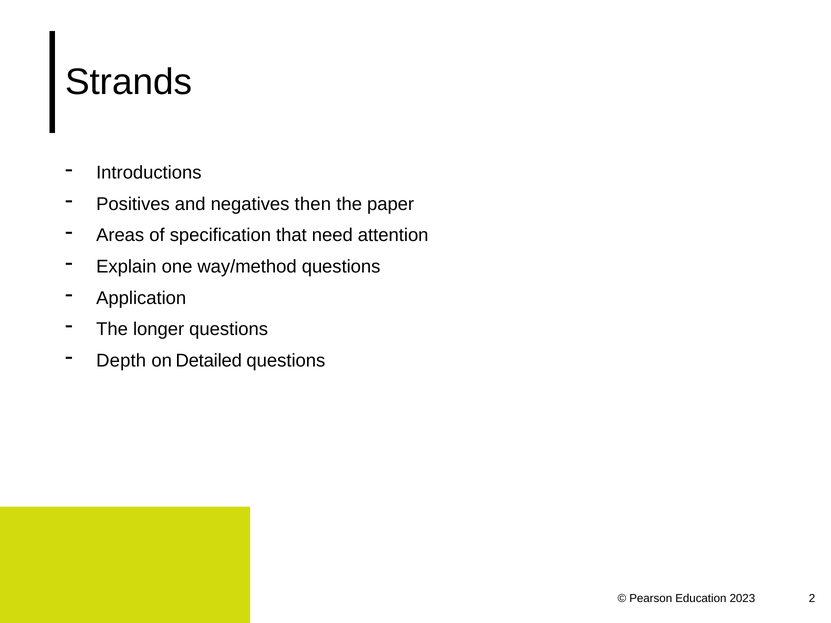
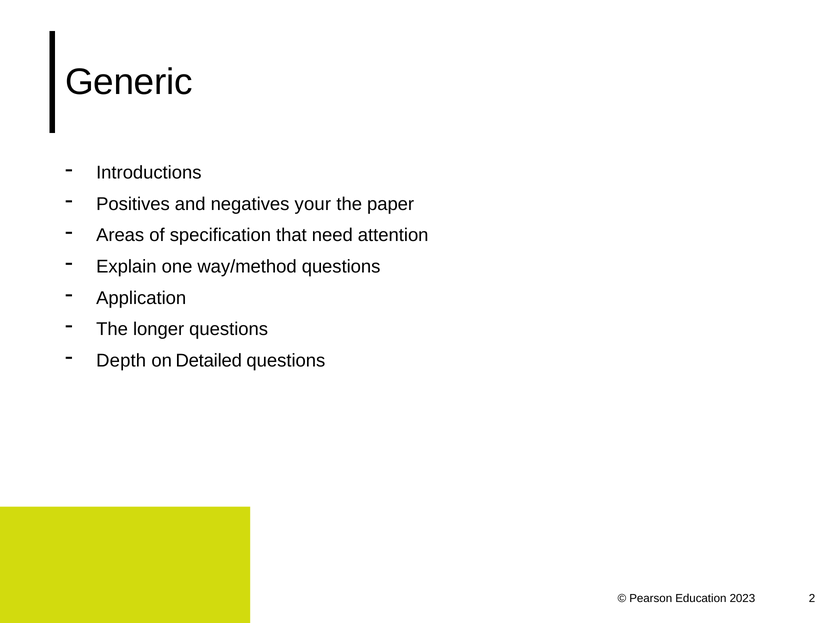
Strands: Strands -> Generic (129, 82)
then: then -> your (313, 204)
